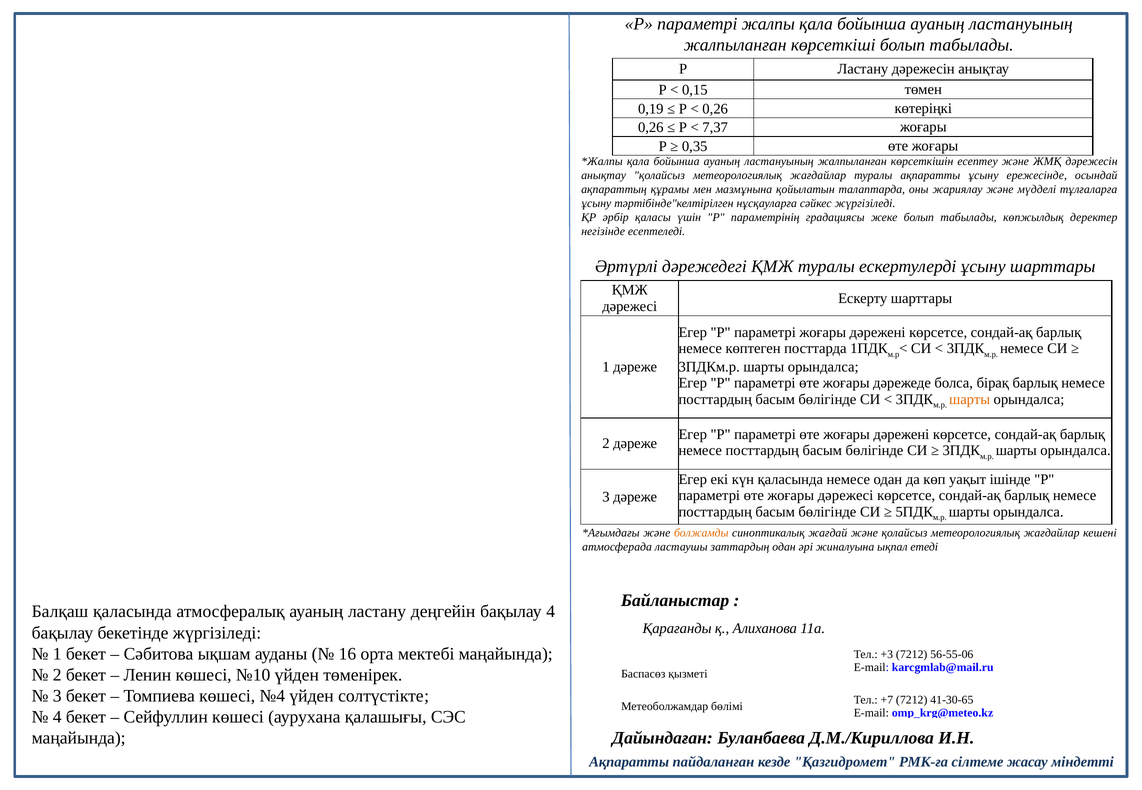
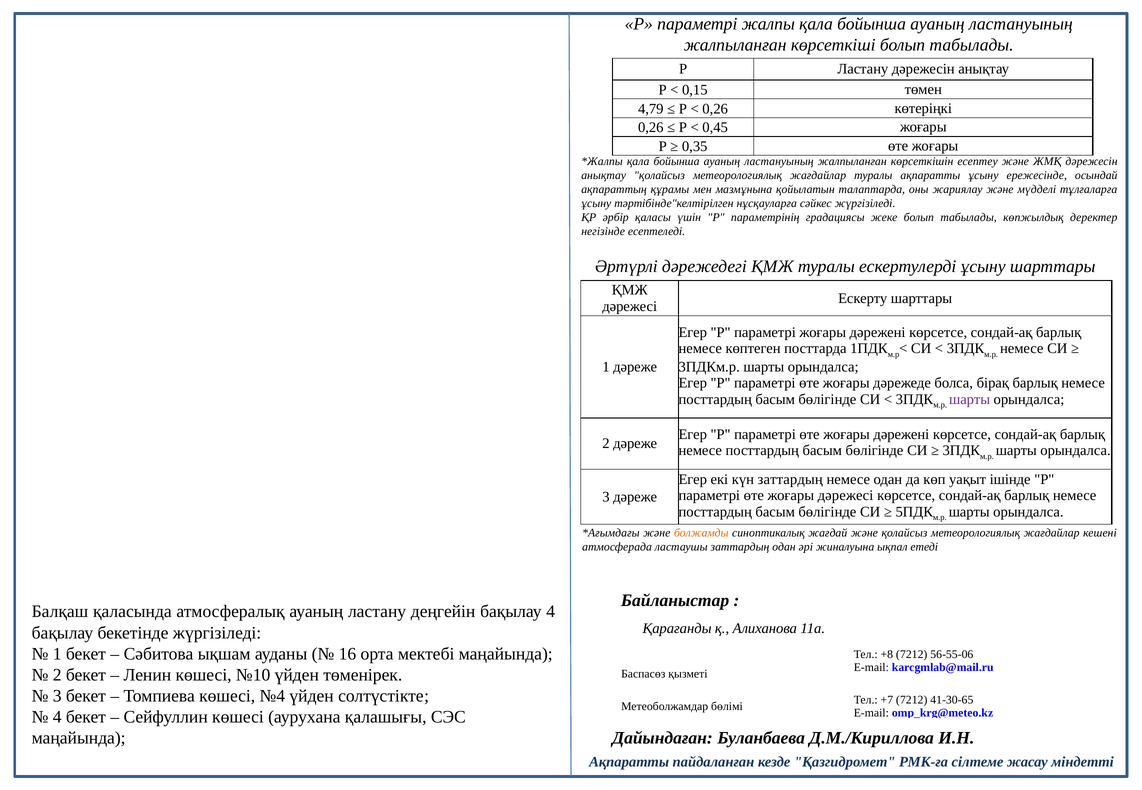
0,19: 0,19 -> 4,79 (651, 109)
7,37: 7,37 -> 0,45 (715, 128)
шарты colour: orange -> purple (970, 400)
күн қаласында: қаласында -> заттардың (790, 480)
+3: +3 -> +8 (887, 655)
